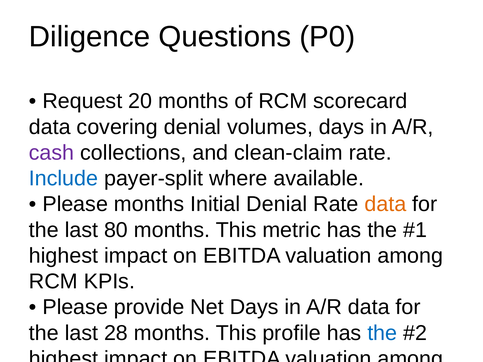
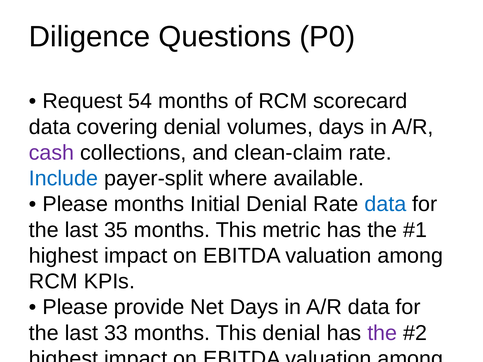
20: 20 -> 54 (140, 101)
data colour: orange -> blue (385, 204)
80: 80 -> 35 (116, 230)
28: 28 -> 33 (116, 333)
This profile: profile -> denial (291, 333)
the colour: blue -> purple (382, 333)
